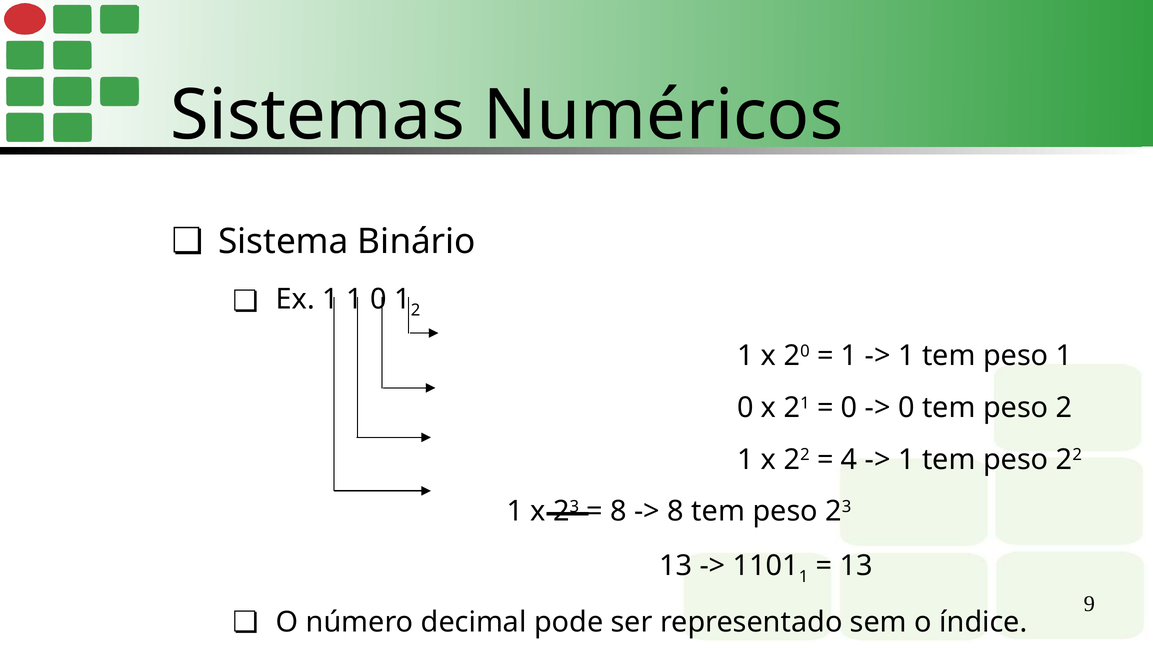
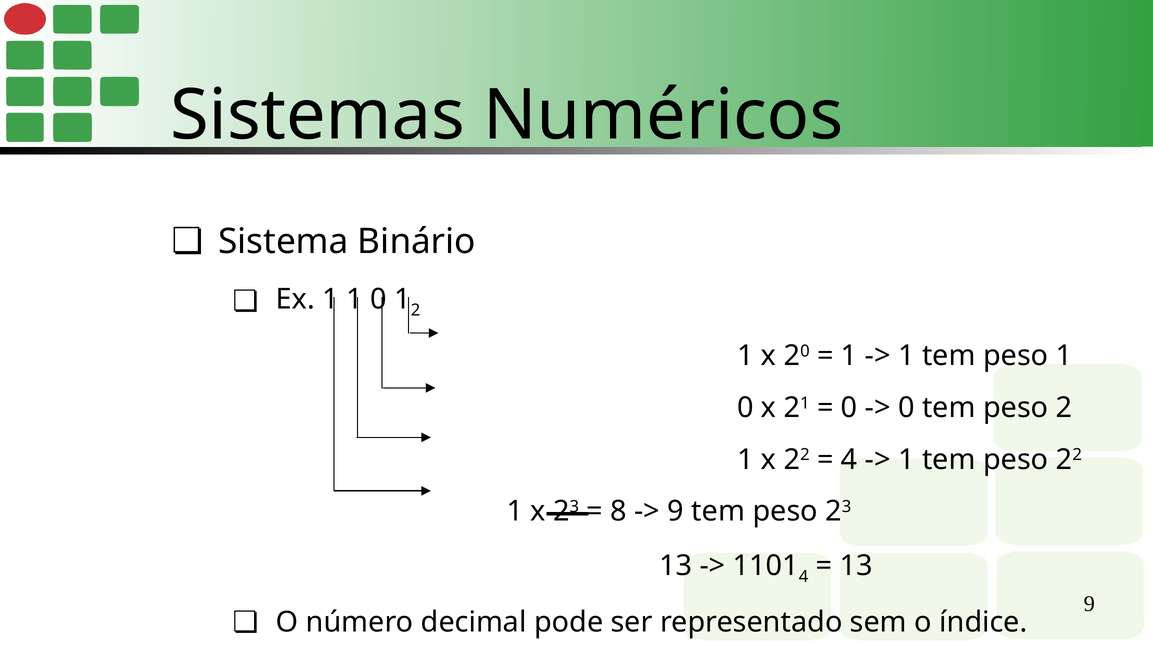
8: 8 -> 9 (676, 511)
1: 1 -> 4 (804, 577)
